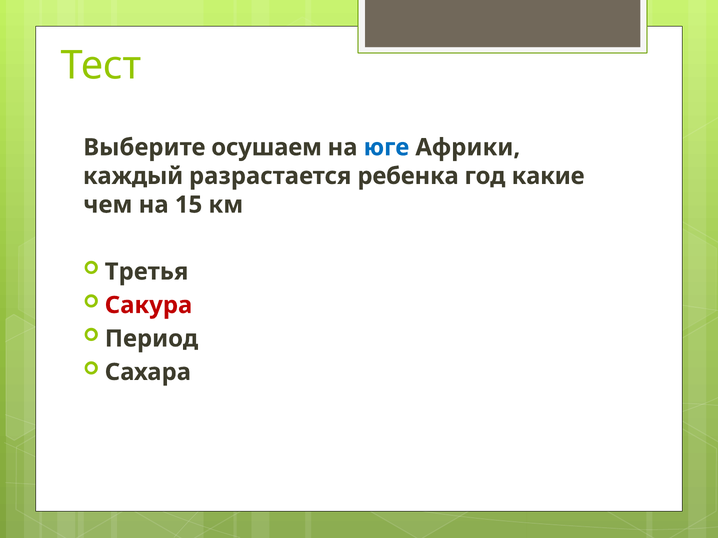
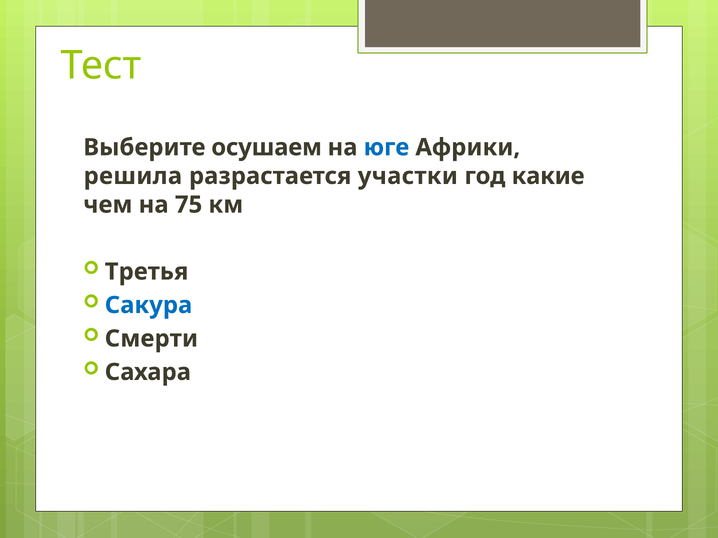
каждый: каждый -> решила (133, 176)
ребенка: ребенка -> участки (408, 176)
15: 15 -> 75 (189, 205)
Сакура colour: red -> blue (149, 305)
Период: Период -> Смерти (151, 339)
